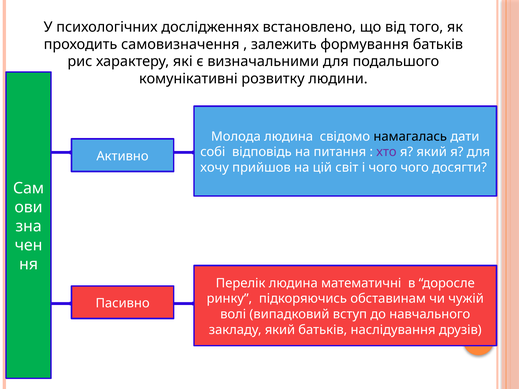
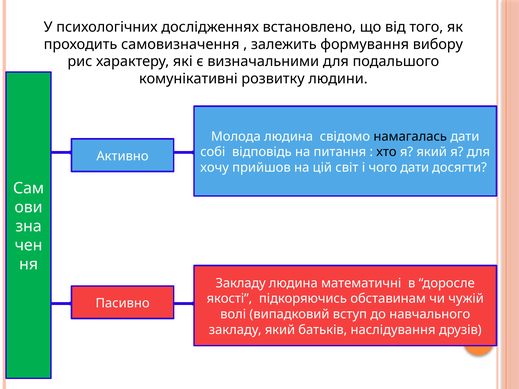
формування батьків: батьків -> вибору (438, 44)
хто colour: purple -> black (386, 152)
чого чого: чого -> дати (415, 168)
Перелік: Перелік -> Закладу (241, 283)
ринку: ринку -> якості (229, 299)
